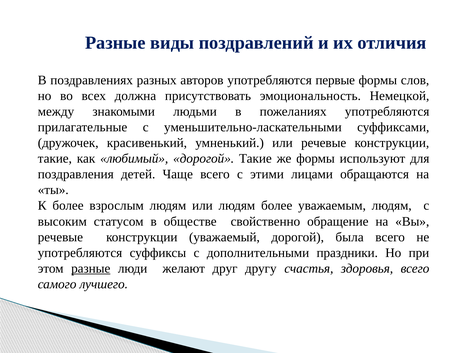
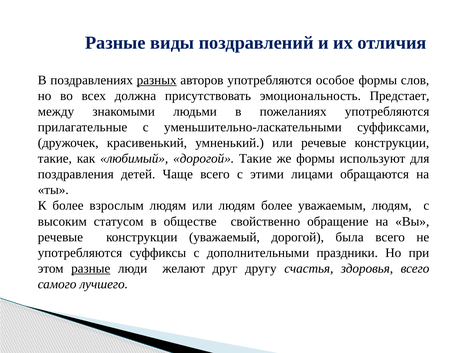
разных underline: none -> present (157, 80)
первые: первые -> особое (335, 80)
Немецкой: Немецкой -> Предстает (400, 96)
